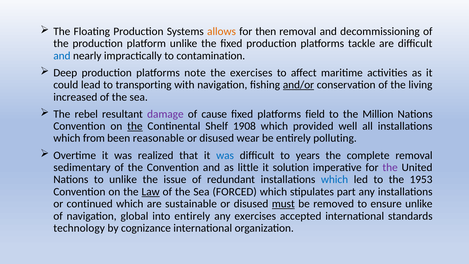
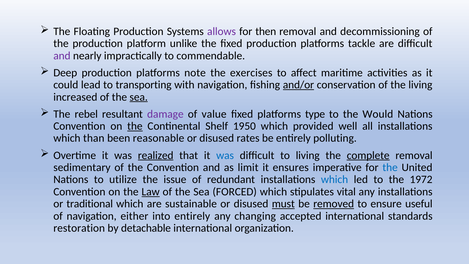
allows colour: orange -> purple (222, 31)
and colour: blue -> purple (62, 56)
contamination: contamination -> commendable (211, 56)
sea underline: none -> present (139, 97)
cause: cause -> value (214, 114)
field: field -> type (315, 114)
Million: Million -> Would (378, 114)
1908: 1908 -> 1950 (244, 126)
from: from -> than (94, 138)
wear: wear -> rates (248, 138)
realized underline: none -> present (156, 155)
to years: years -> living (308, 155)
complete underline: none -> present (368, 155)
little: little -> limit (248, 167)
solution: solution -> ensures (291, 167)
the colour: purple -> blue (390, 167)
to unlike: unlike -> utilize (123, 179)
1953: 1953 -> 1972 (421, 179)
part: part -> vital (346, 192)
continued: continued -> traditional (90, 204)
removed underline: none -> present (334, 204)
ensure unlike: unlike -> useful (419, 204)
global: global -> either (134, 216)
any exercises: exercises -> changing (255, 216)
technology: technology -> restoration (79, 228)
cognizance: cognizance -> detachable (146, 228)
